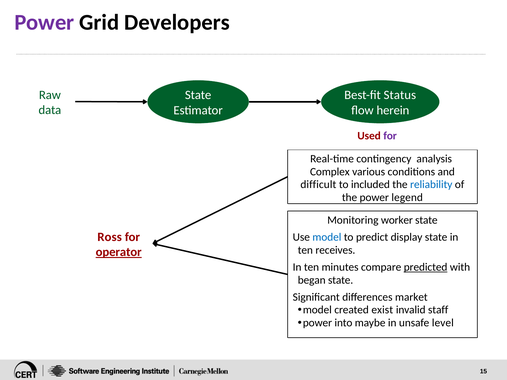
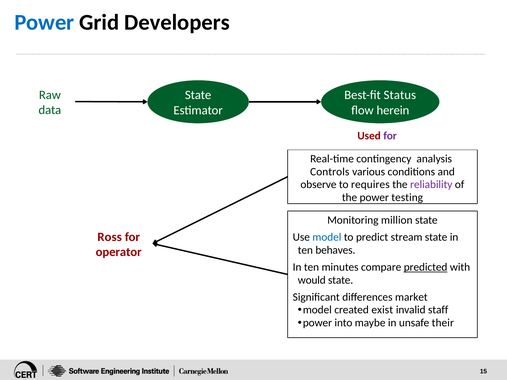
Power colour: purple -> blue (44, 23)
Complex: Complex -> Controls (330, 172)
difficult: difficult -> observe (318, 185)
included: included -> requires (370, 185)
reliability colour: blue -> purple (431, 185)
legend: legend -> testing (407, 198)
worker: worker -> million (397, 220)
display: display -> stream (407, 237)
receives: receives -> behaves (335, 250)
operator underline: present -> none (119, 252)
began: began -> would (312, 280)
level: level -> their (443, 323)
